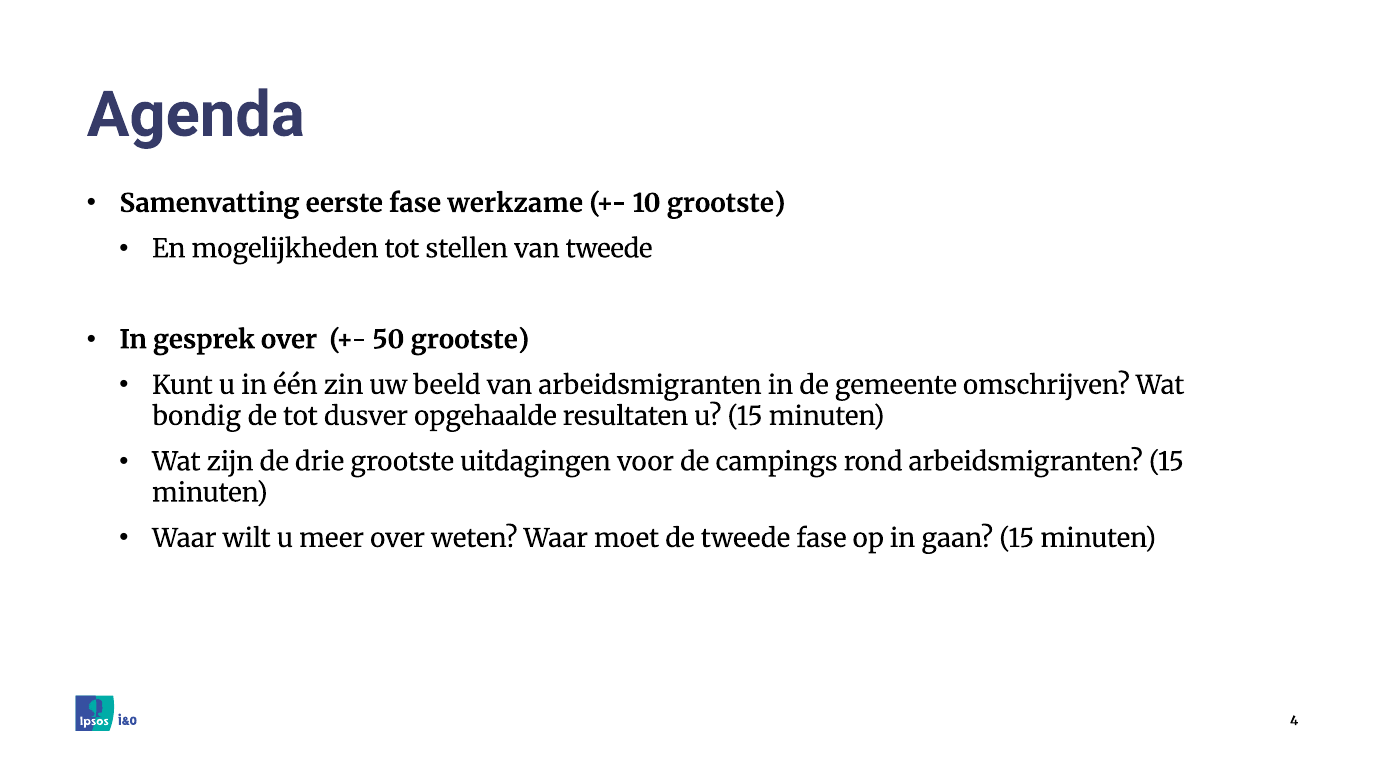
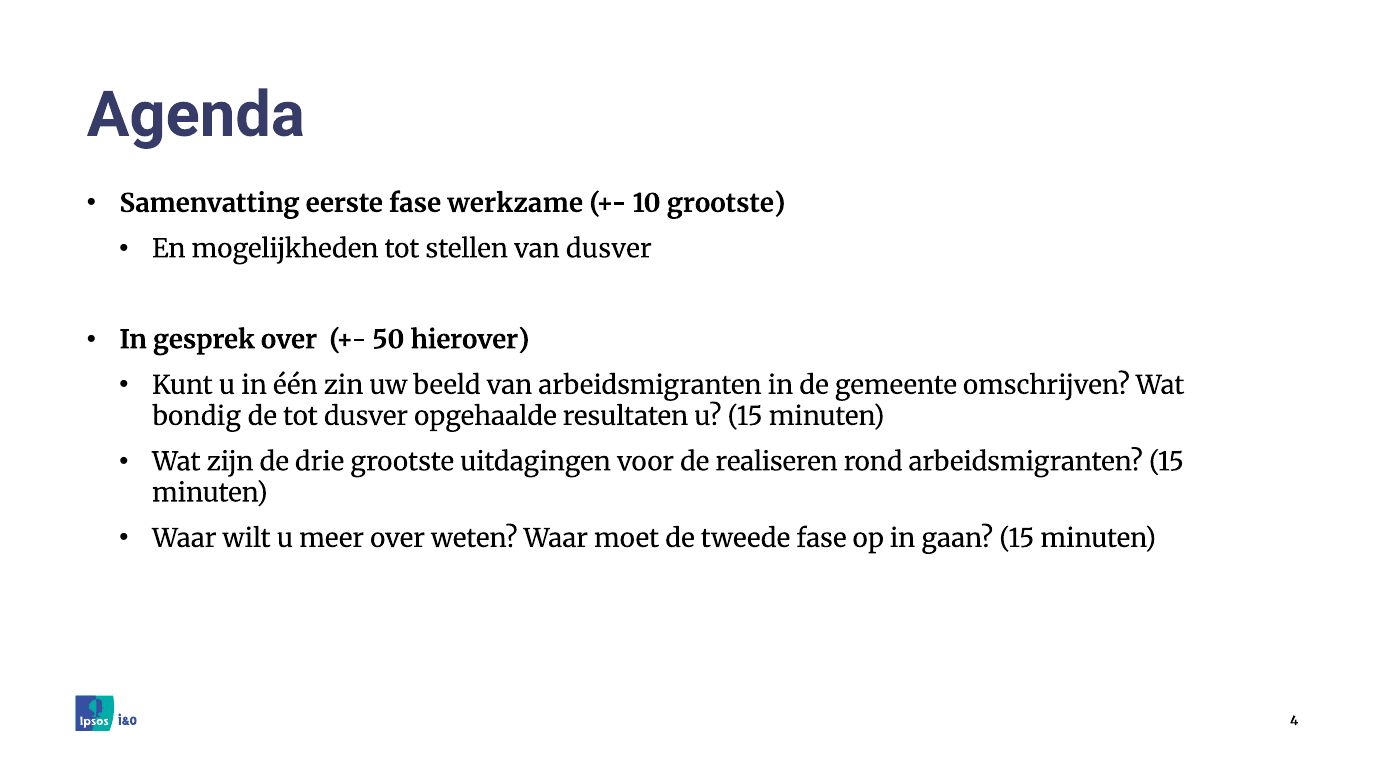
van tweede: tweede -> dusver (609, 249)
50 grootste: grootste -> hierover (470, 340)
campings: campings -> realiseren (777, 462)
